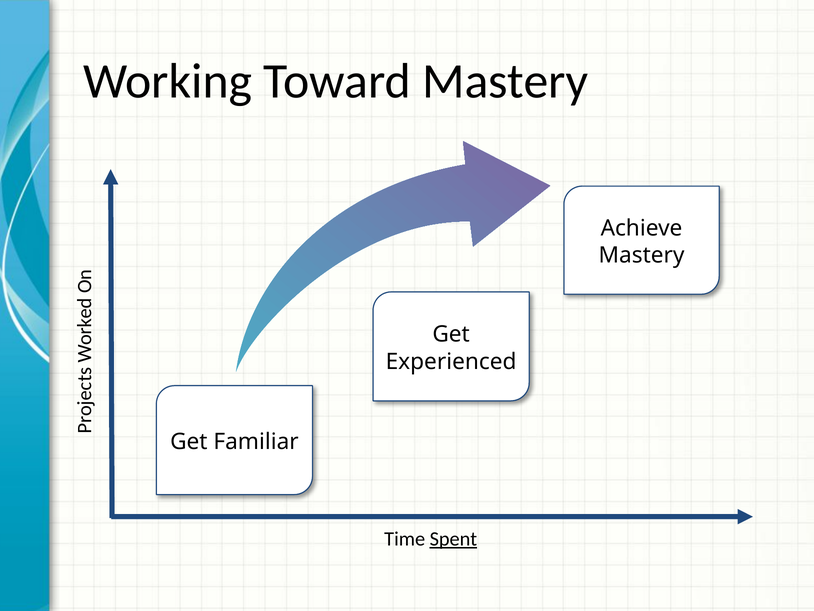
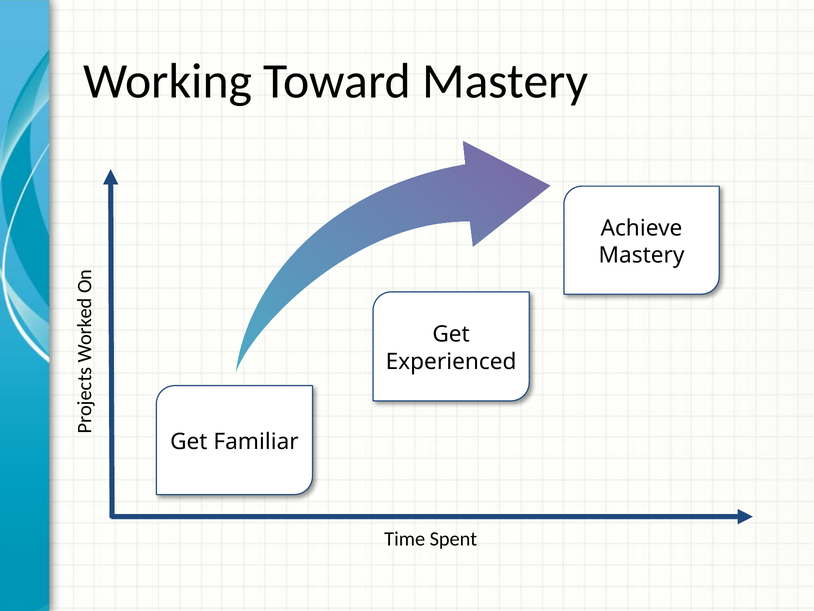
Spent underline: present -> none (453, 539)
